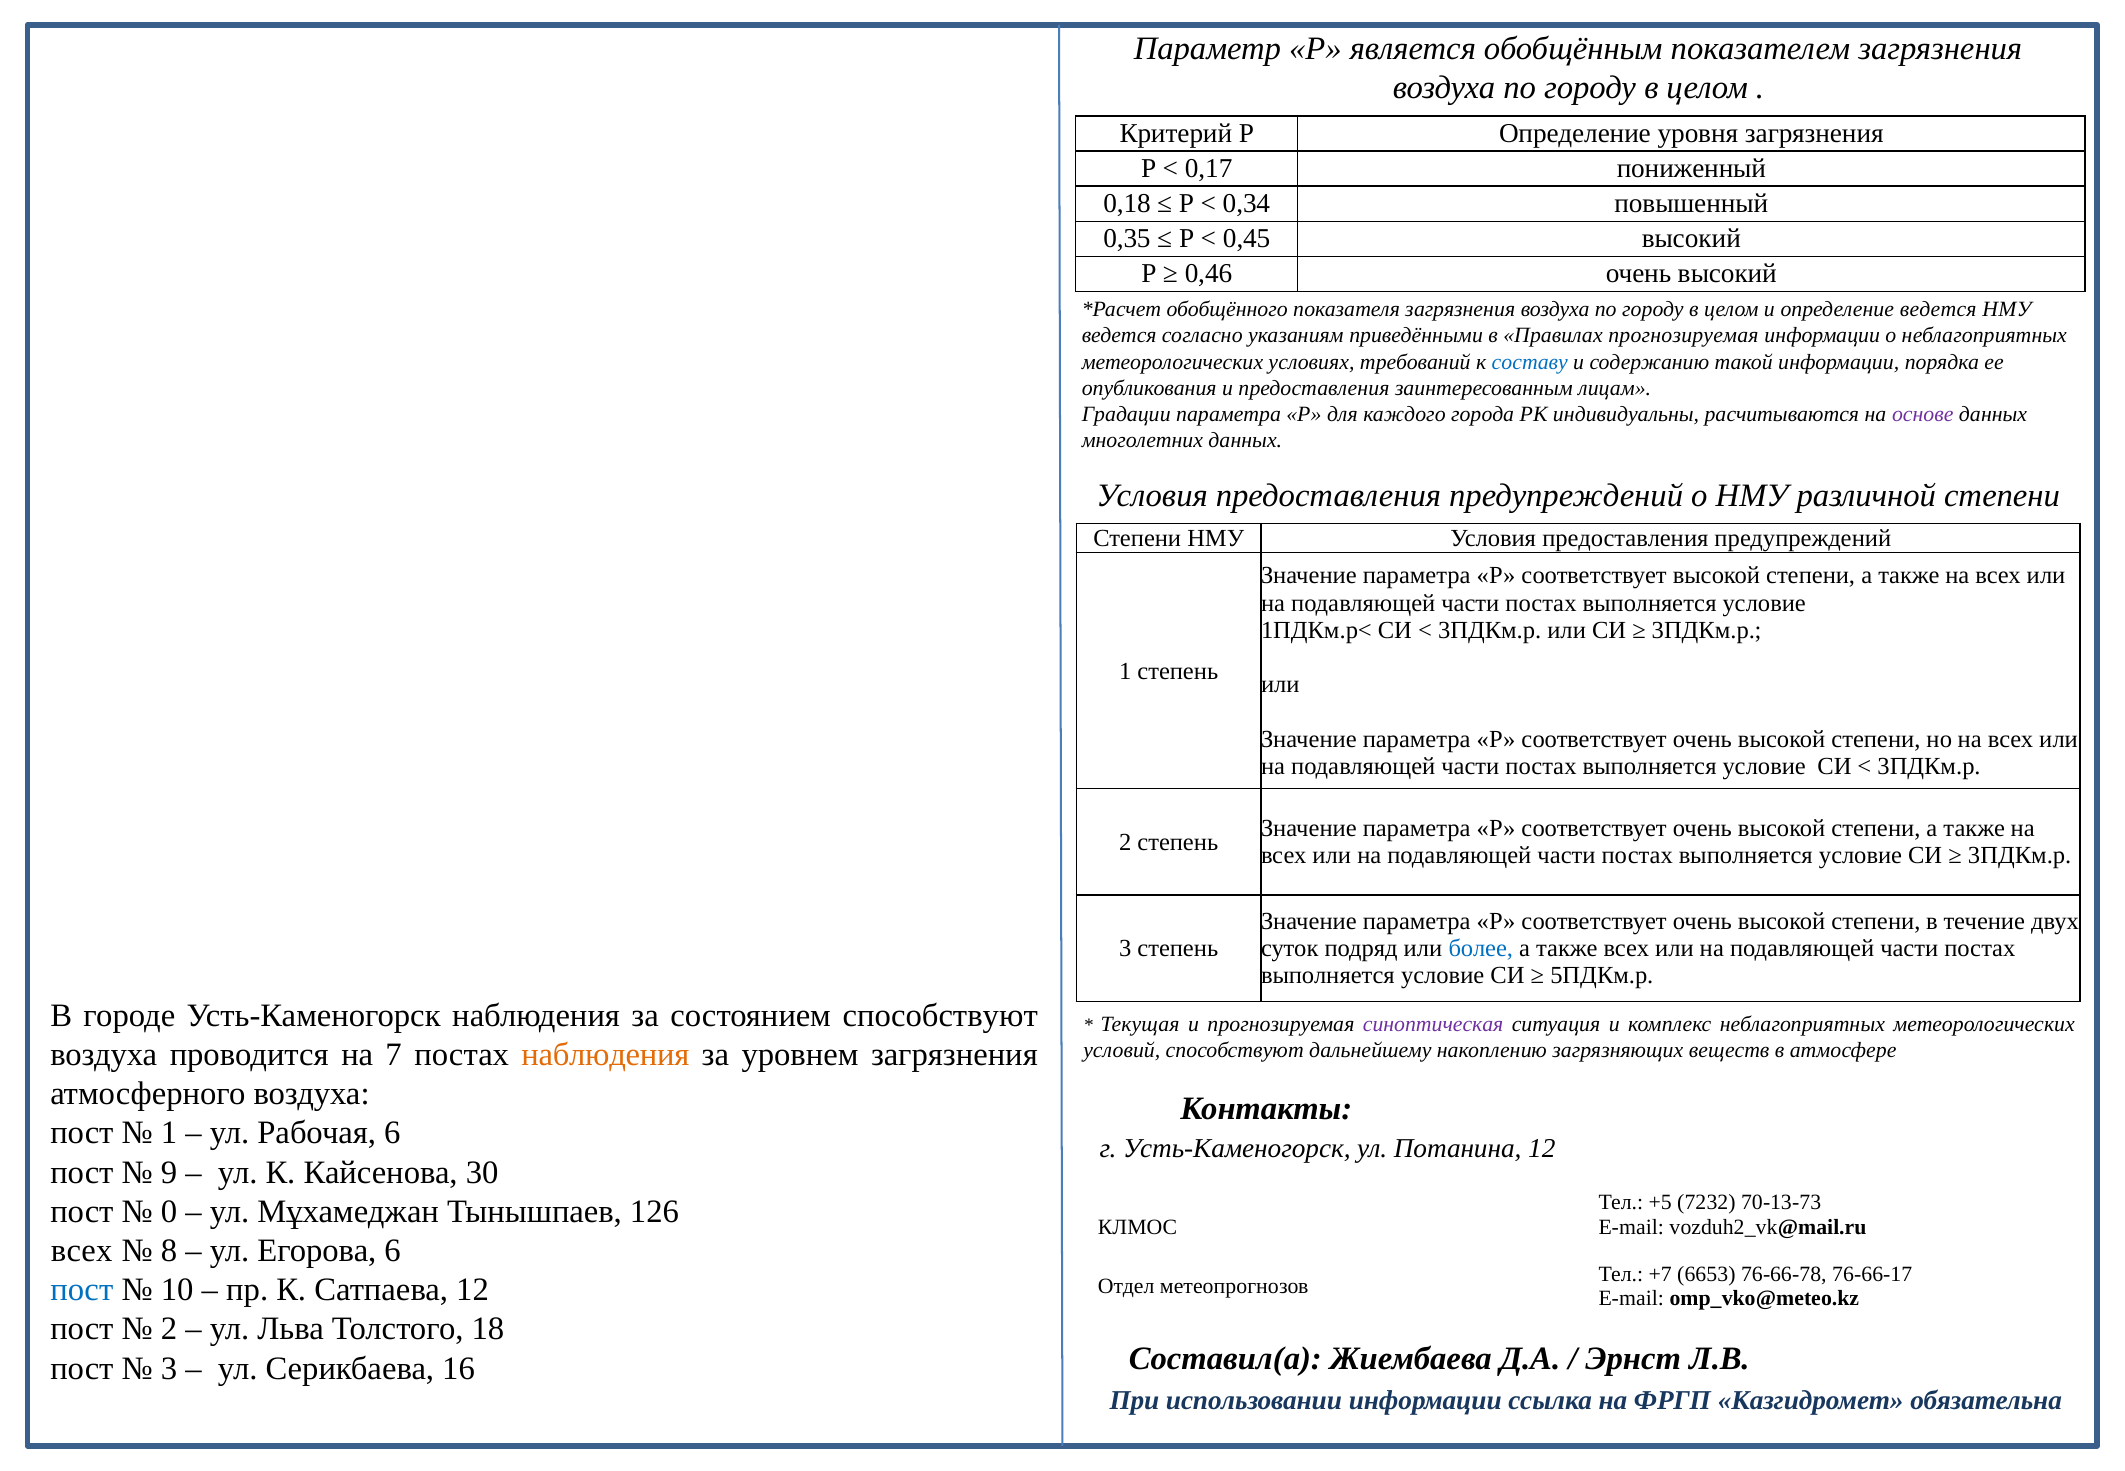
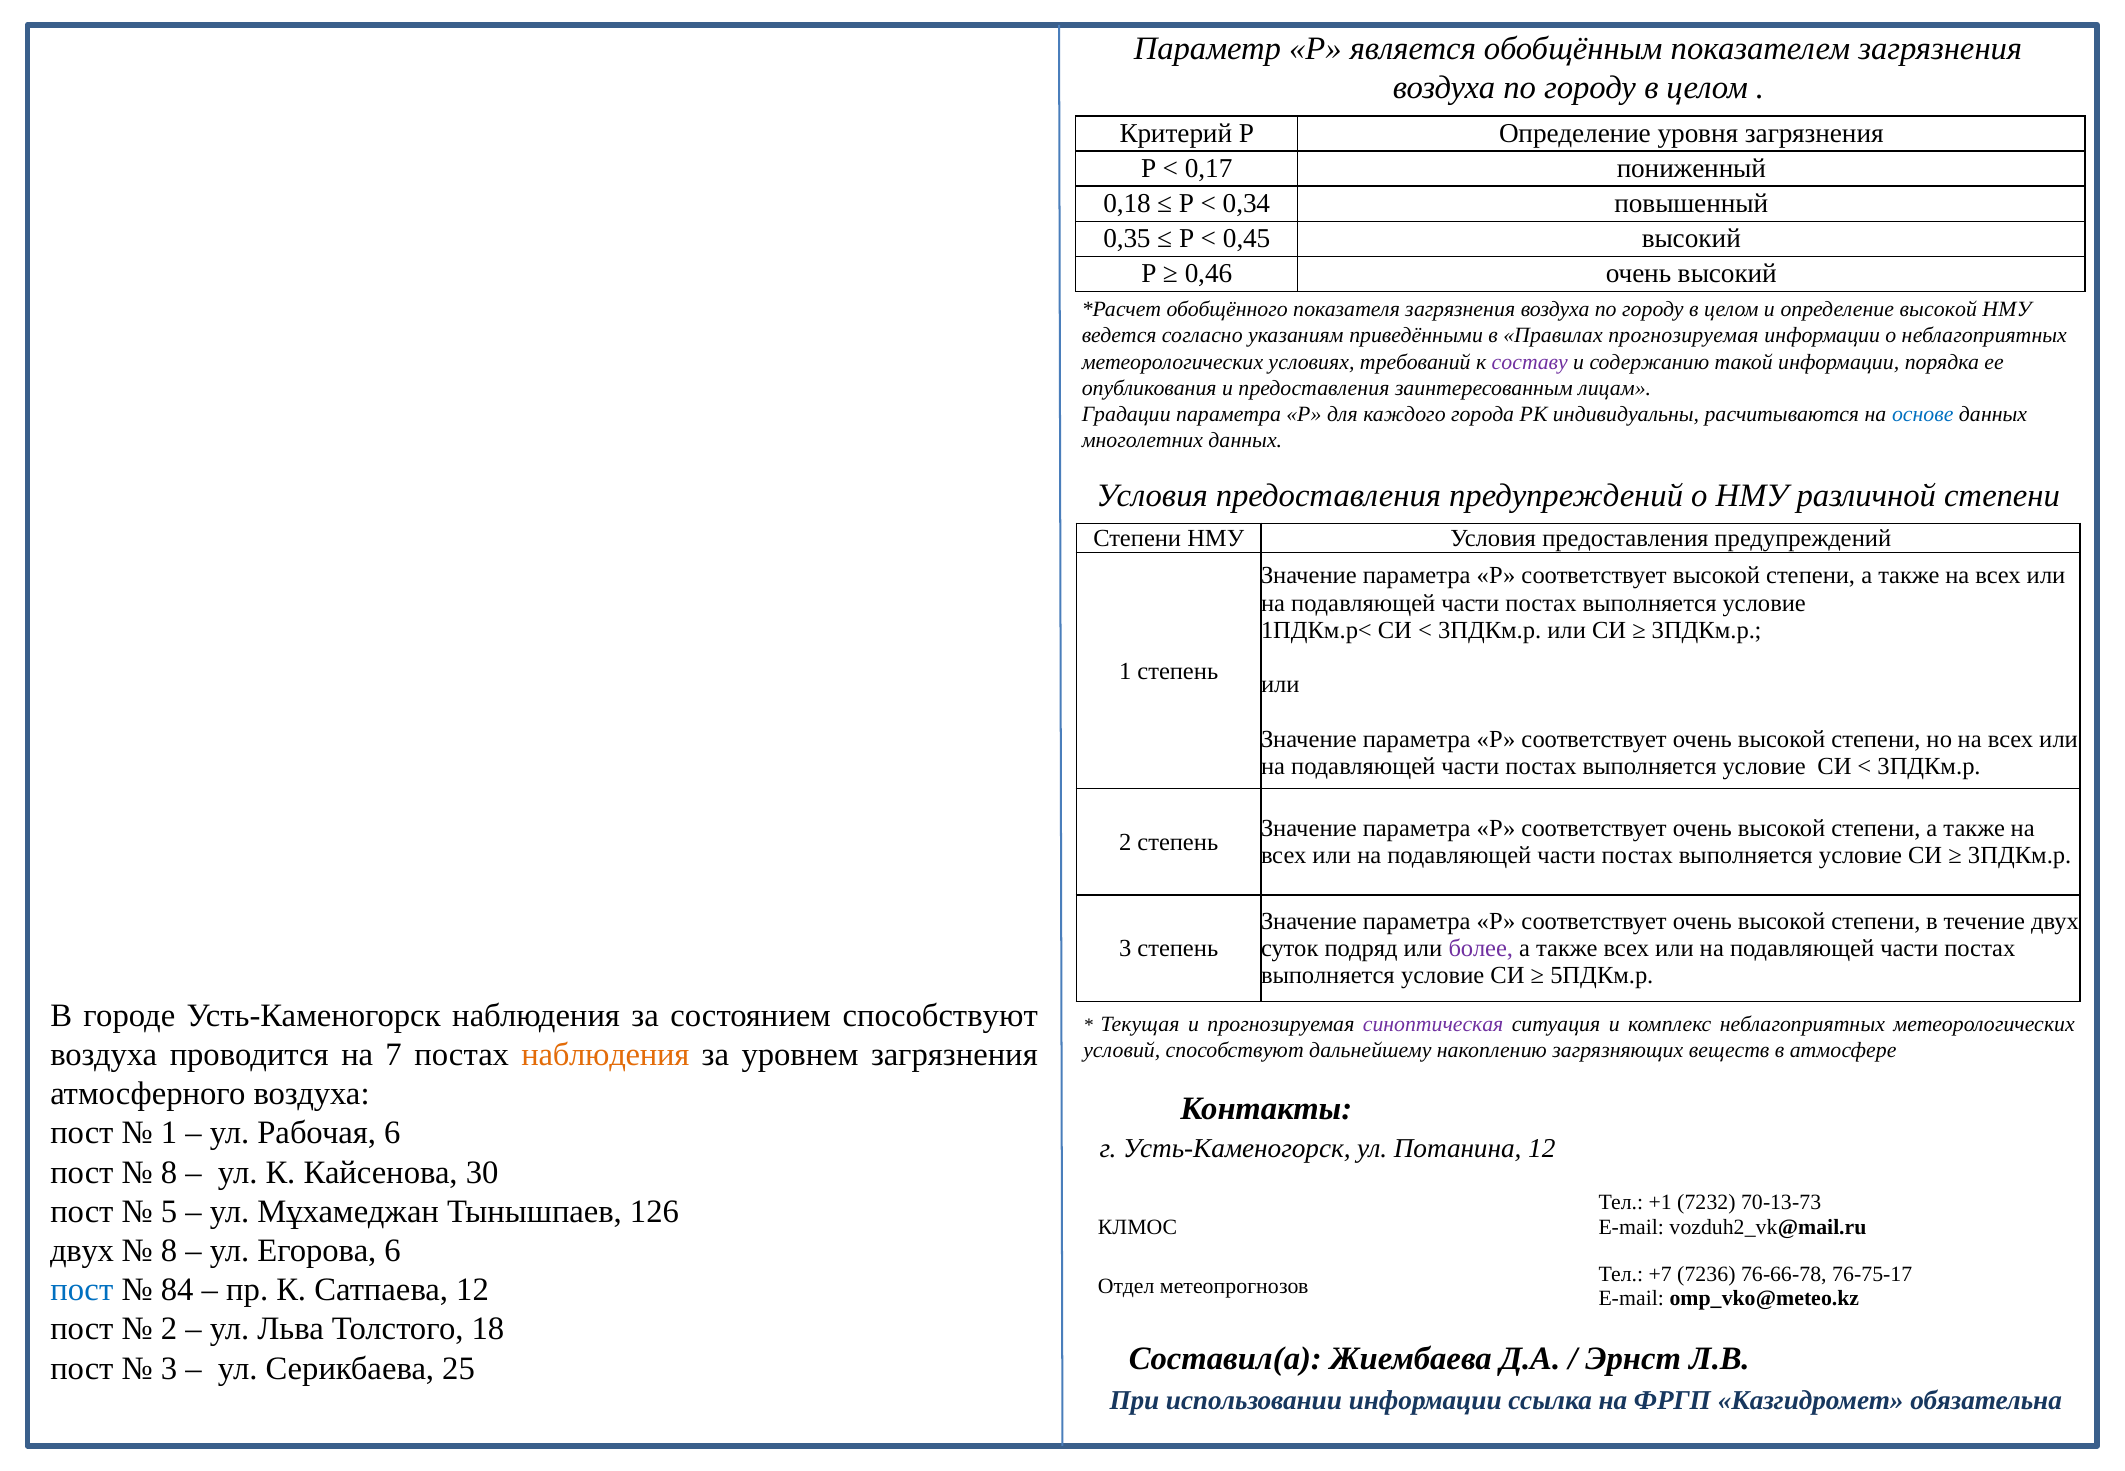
определение ведется: ведется -> высокой (1938, 310)
составу colour: blue -> purple (1530, 362)
основе colour: purple -> blue (1923, 414)
более colour: blue -> purple (1481, 949)
9: 9 -> 8 (169, 1172)
+5: +5 -> +1 (1660, 1203)
0: 0 -> 5 (169, 1212)
всех: всех -> двух (82, 1251)
6653: 6653 -> 7236 (1706, 1275)
76-66-17: 76-66-17 -> 76-75-17 (1872, 1275)
10: 10 -> 84 (177, 1290)
16: 16 -> 25 (459, 1369)
